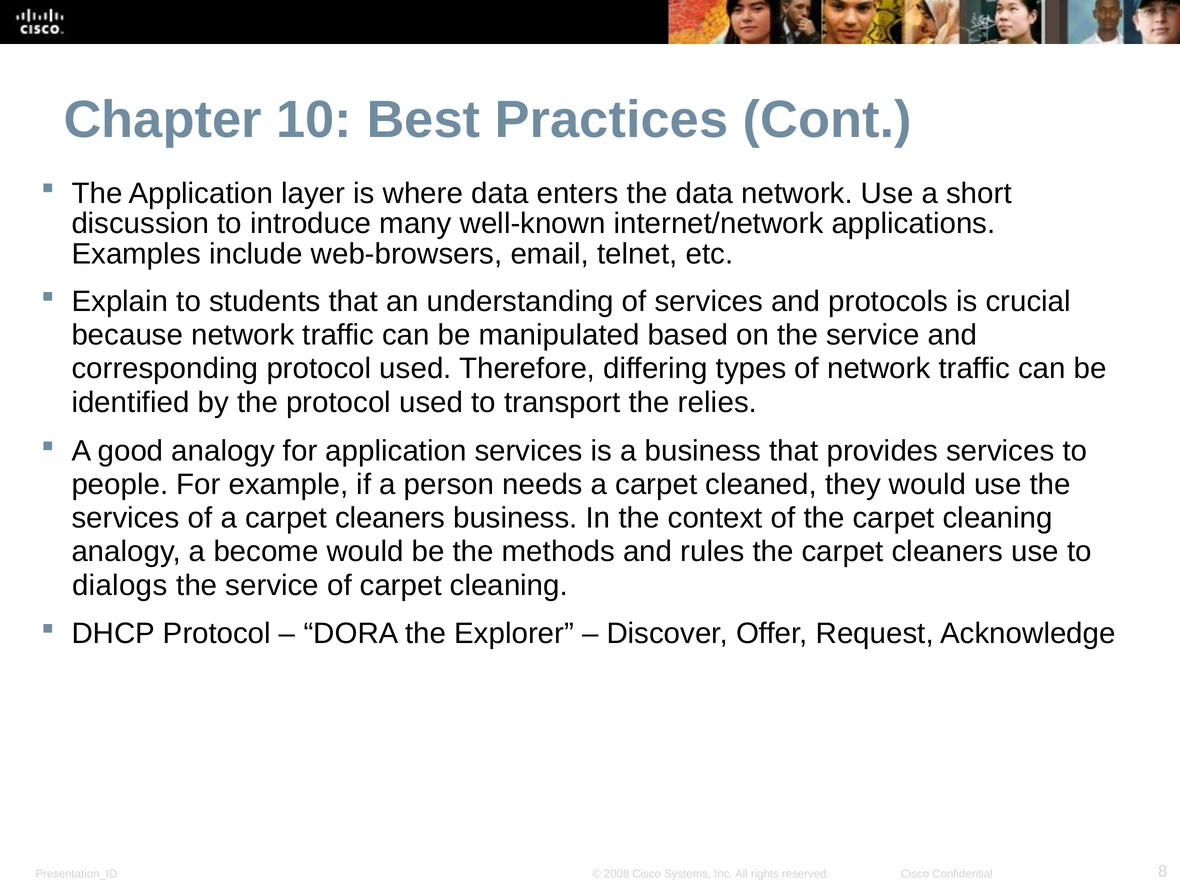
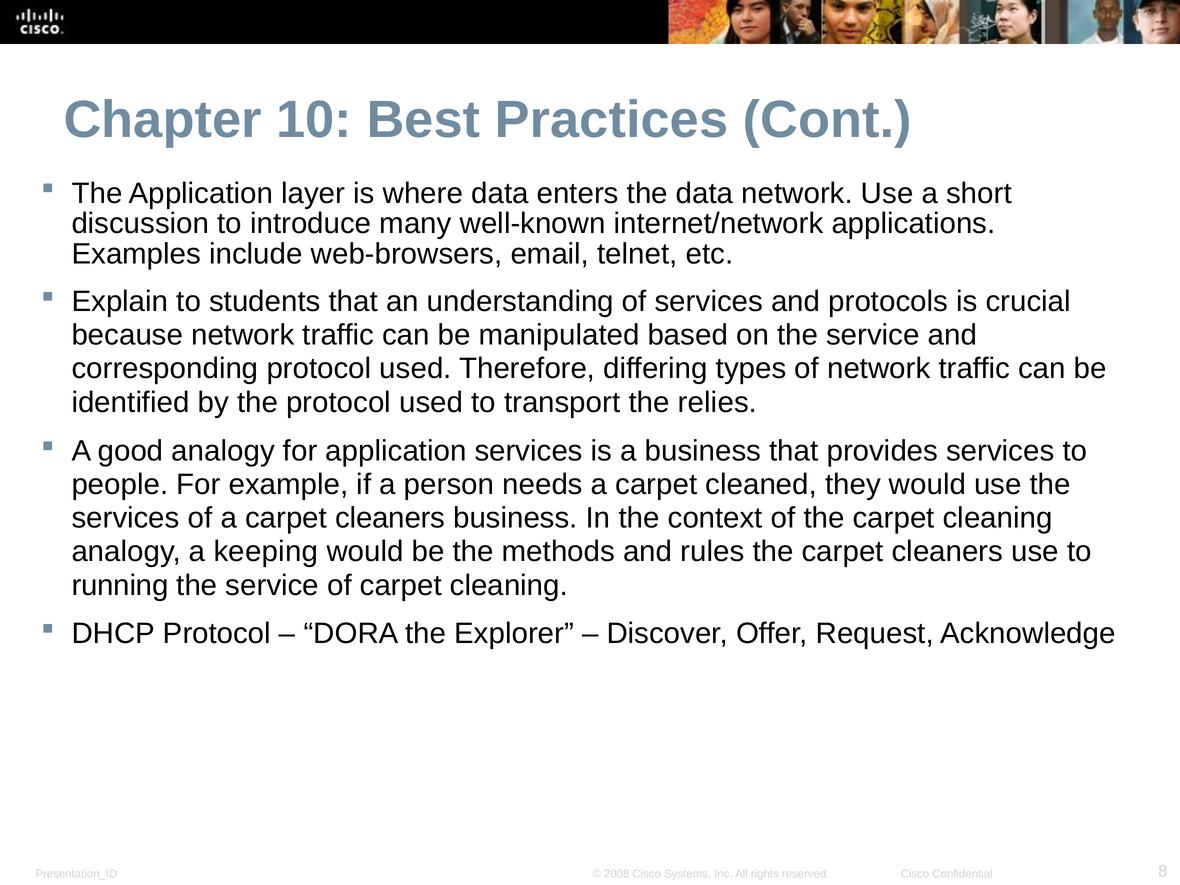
become: become -> keeping (266, 552)
dialogs: dialogs -> running (120, 585)
